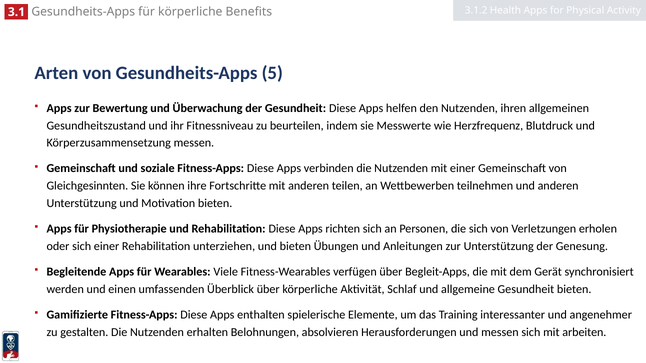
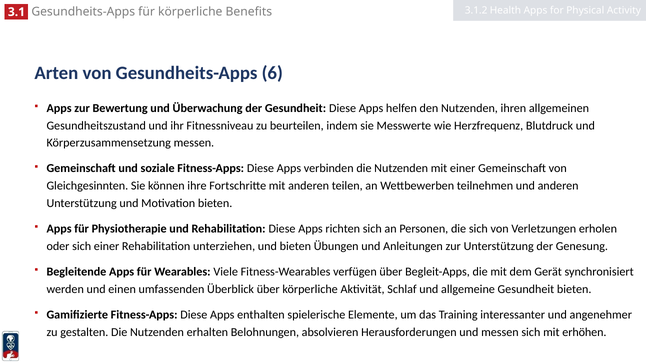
5: 5 -> 6 (272, 73)
arbeiten: arbeiten -> erhöhen (584, 332)
